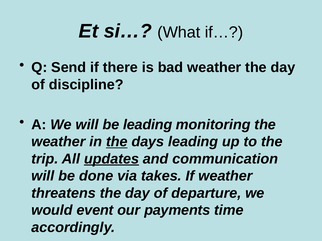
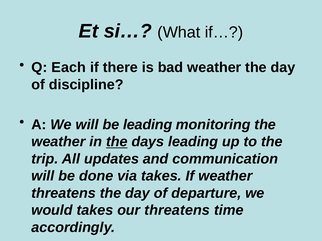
Send: Send -> Each (69, 68)
updates underline: present -> none (112, 159)
would event: event -> takes (95, 211)
our payments: payments -> threatens (177, 211)
